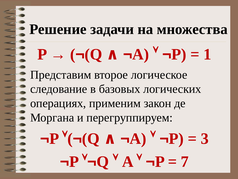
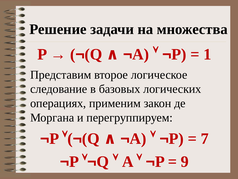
3: 3 -> 7 (205, 138)
7: 7 -> 9 (185, 161)
